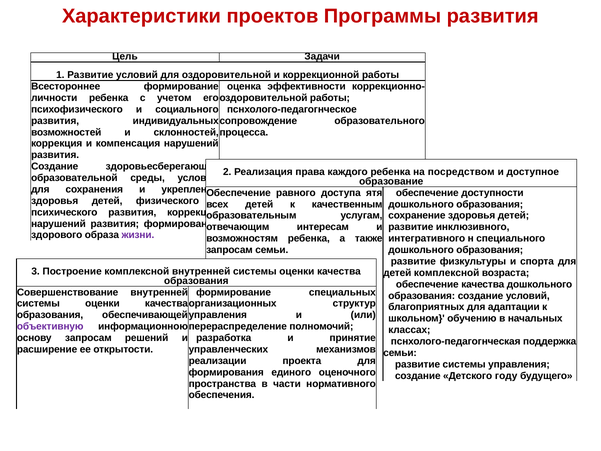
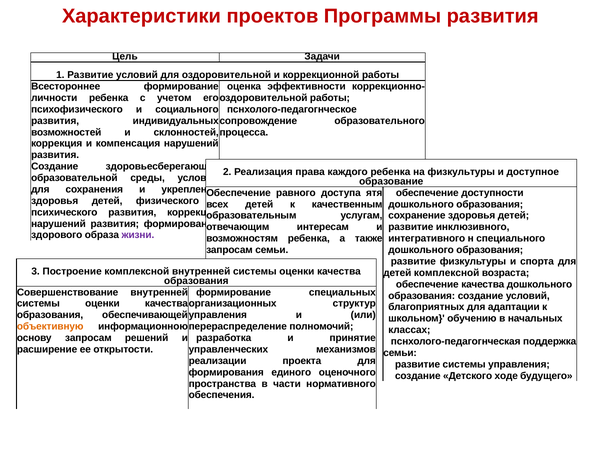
на посредством: посредством -> физкультуры (461, 172)
объективную colour: purple -> orange (50, 326)
году: году -> ходе (506, 376)
